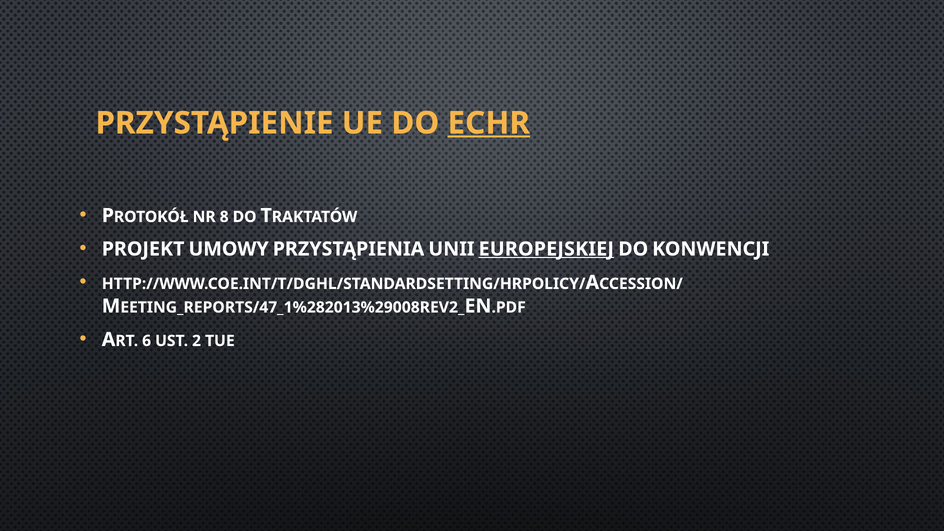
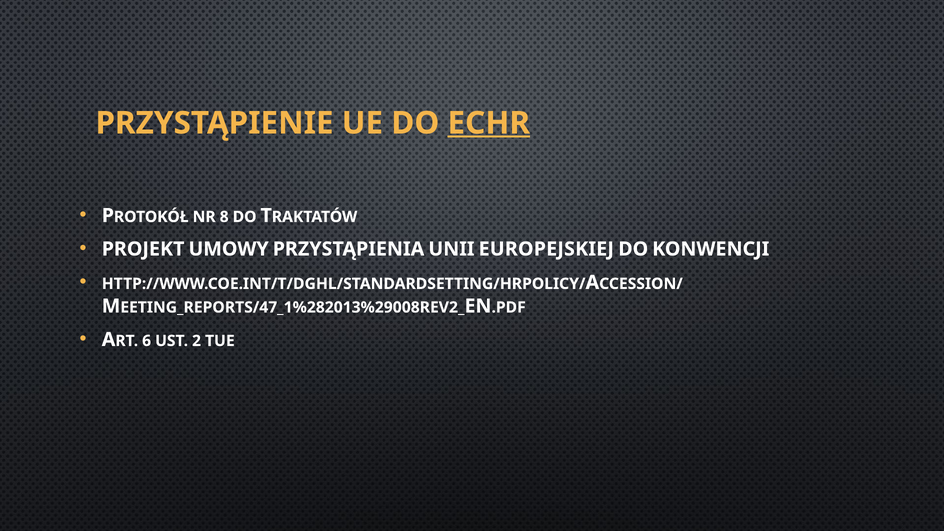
EUROPEJSKIEJ underline: present -> none (546, 249)
